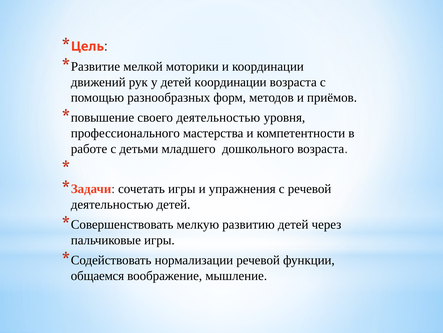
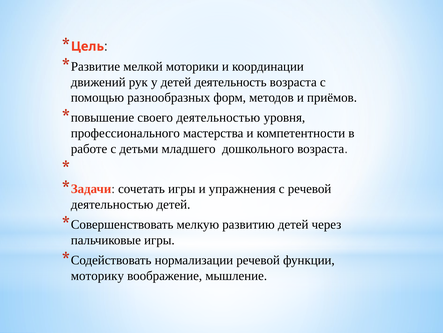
детей координации: координации -> деятельность (231, 82)
общаемся: общаемся -> моторику (97, 275)
